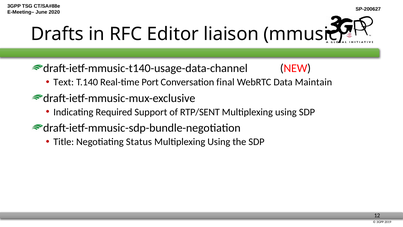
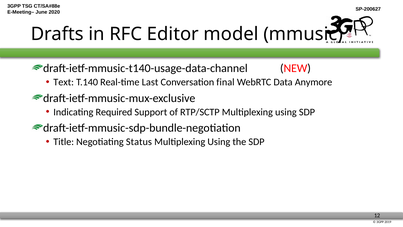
liaison: liaison -> model (231, 34)
Port: Port -> Last (150, 82)
Maintain: Maintain -> Anymore (314, 82)
RTP/SENT: RTP/SENT -> RTP/SCTP (200, 112)
